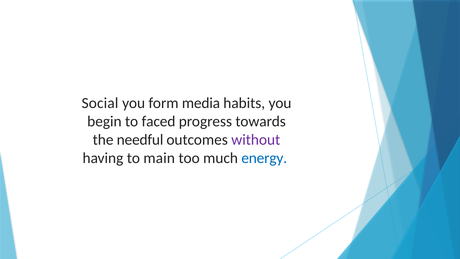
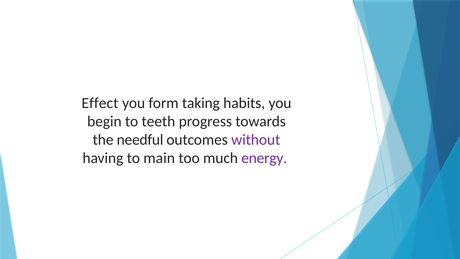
Social: Social -> Effect (100, 103)
media: media -> taking (201, 103)
faced: faced -> teeth (158, 121)
energy colour: blue -> purple (264, 158)
